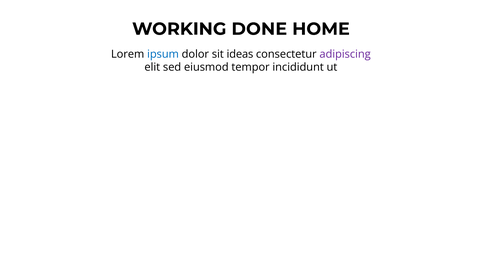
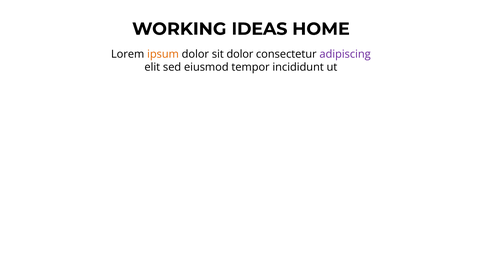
DONE: DONE -> IDEAS (259, 29)
ipsum colour: blue -> orange (163, 54)
sit ideas: ideas -> dolor (240, 54)
